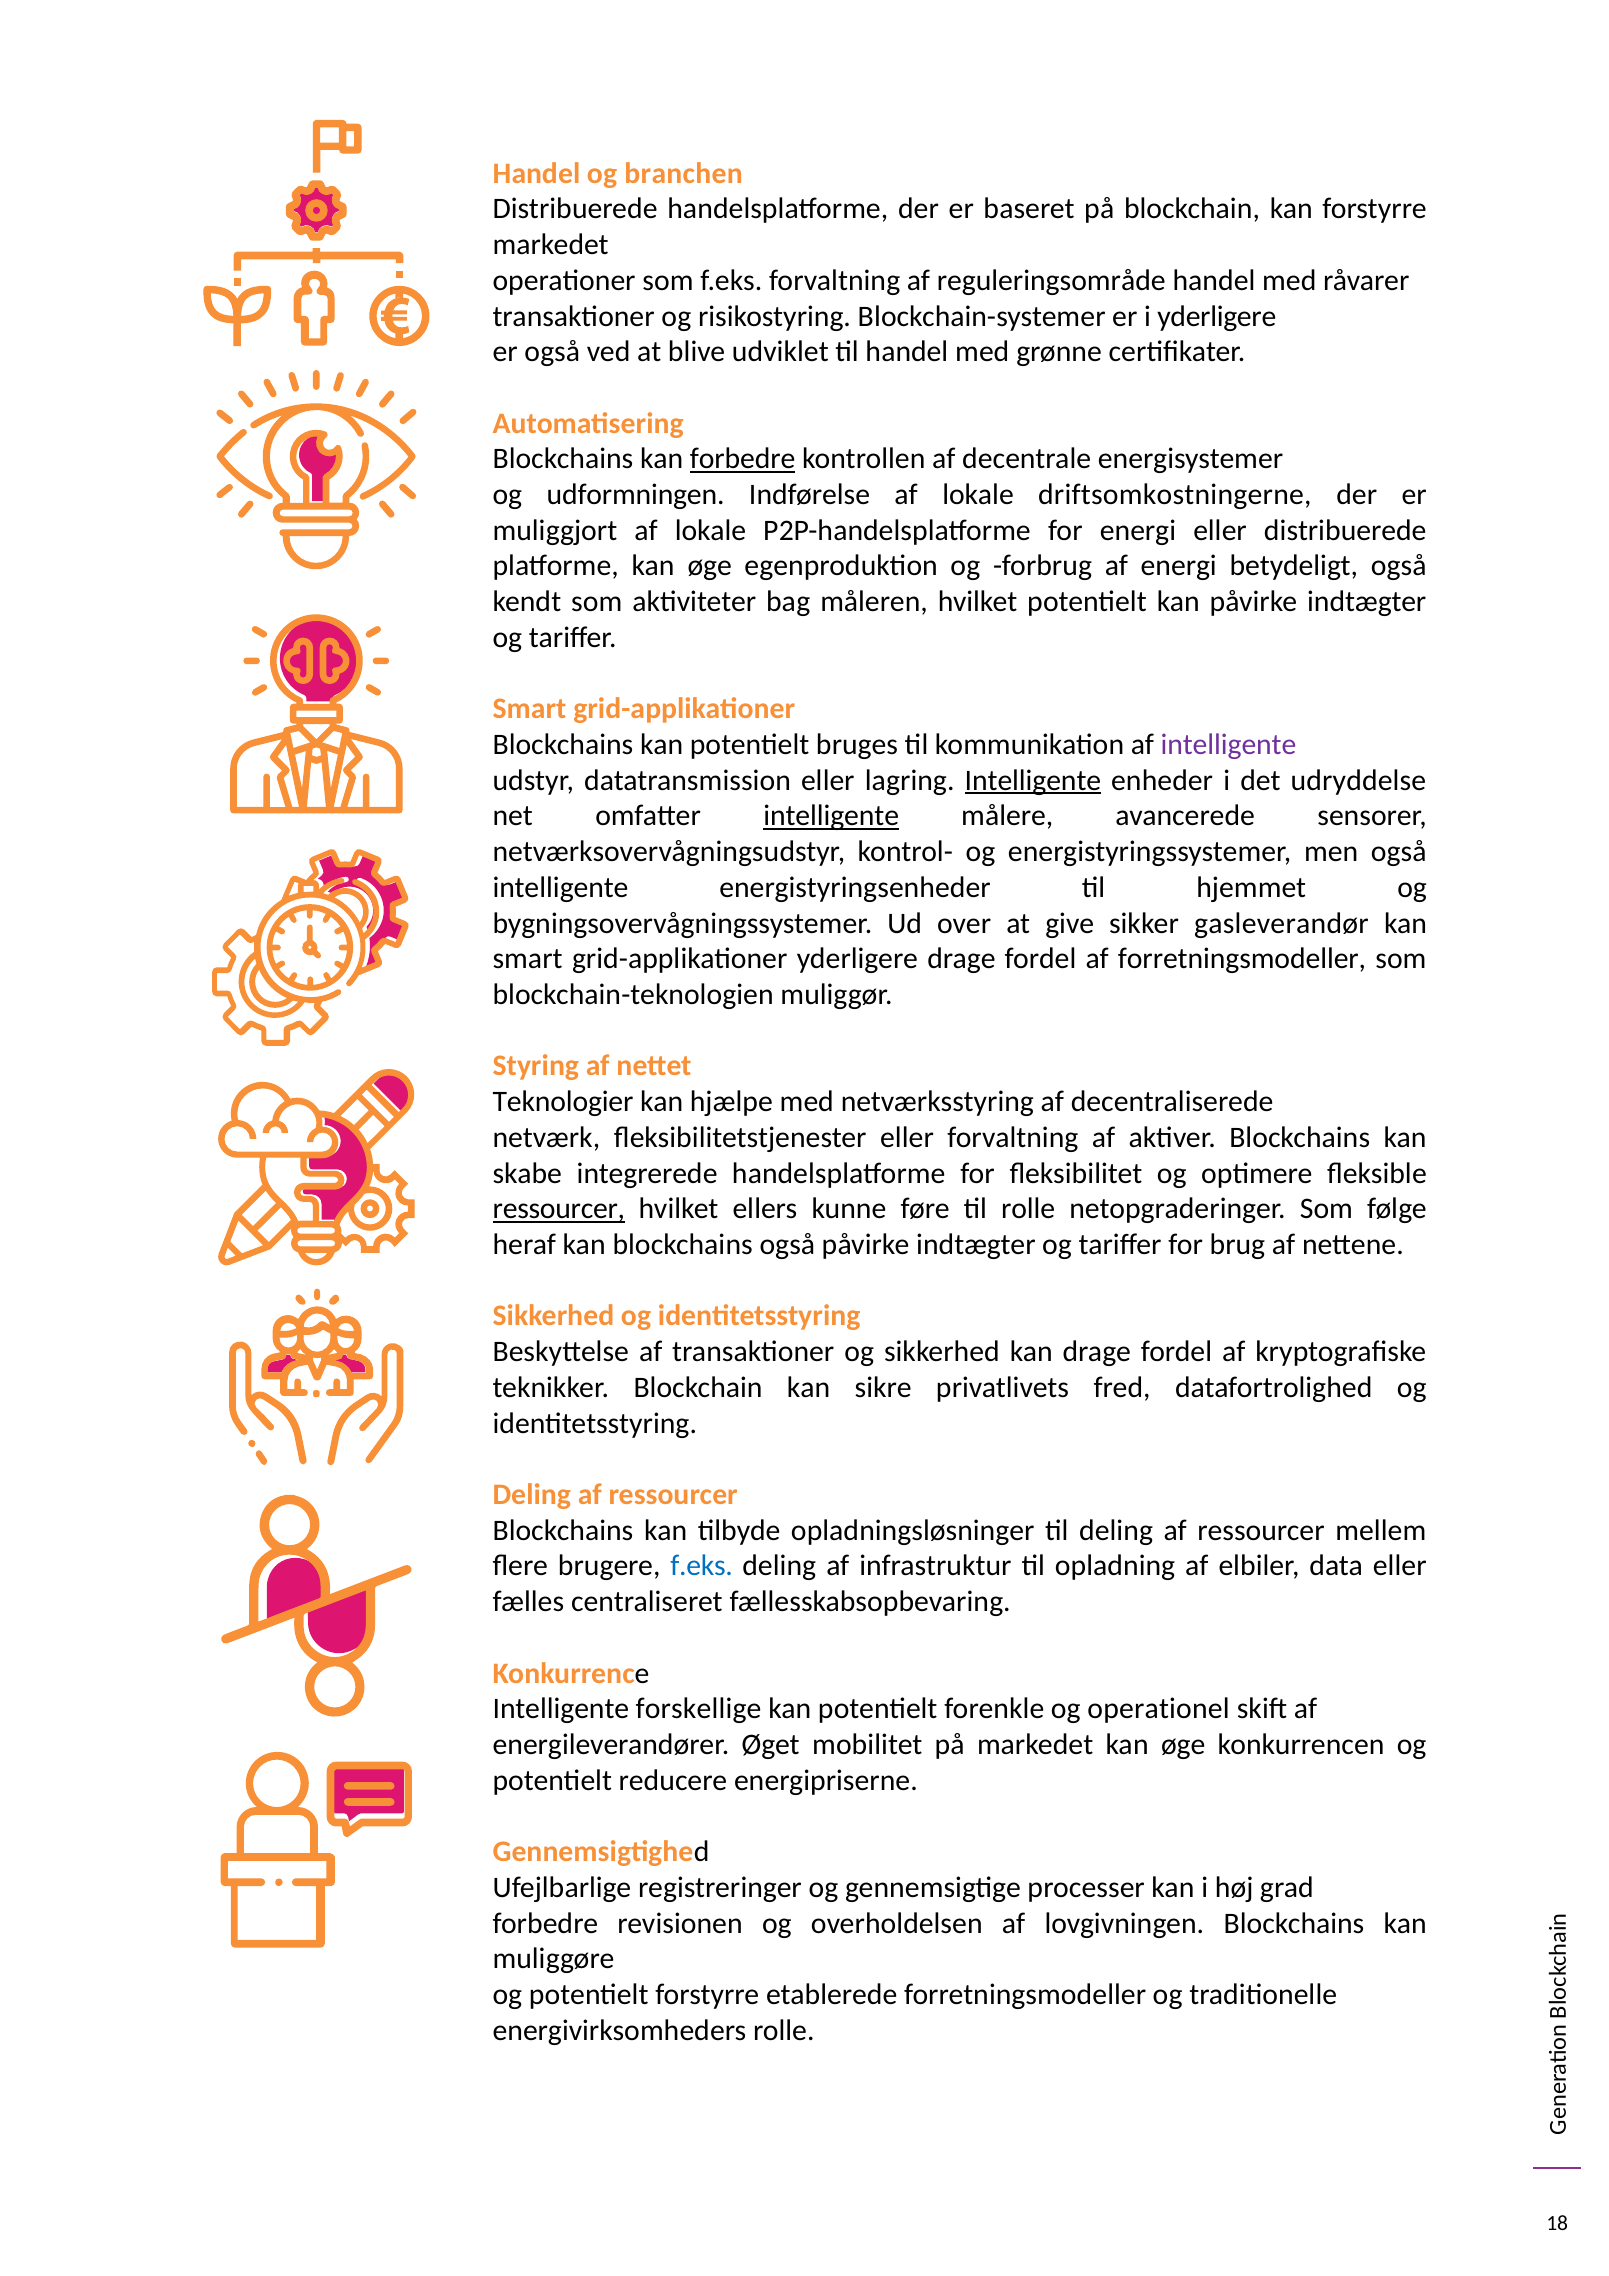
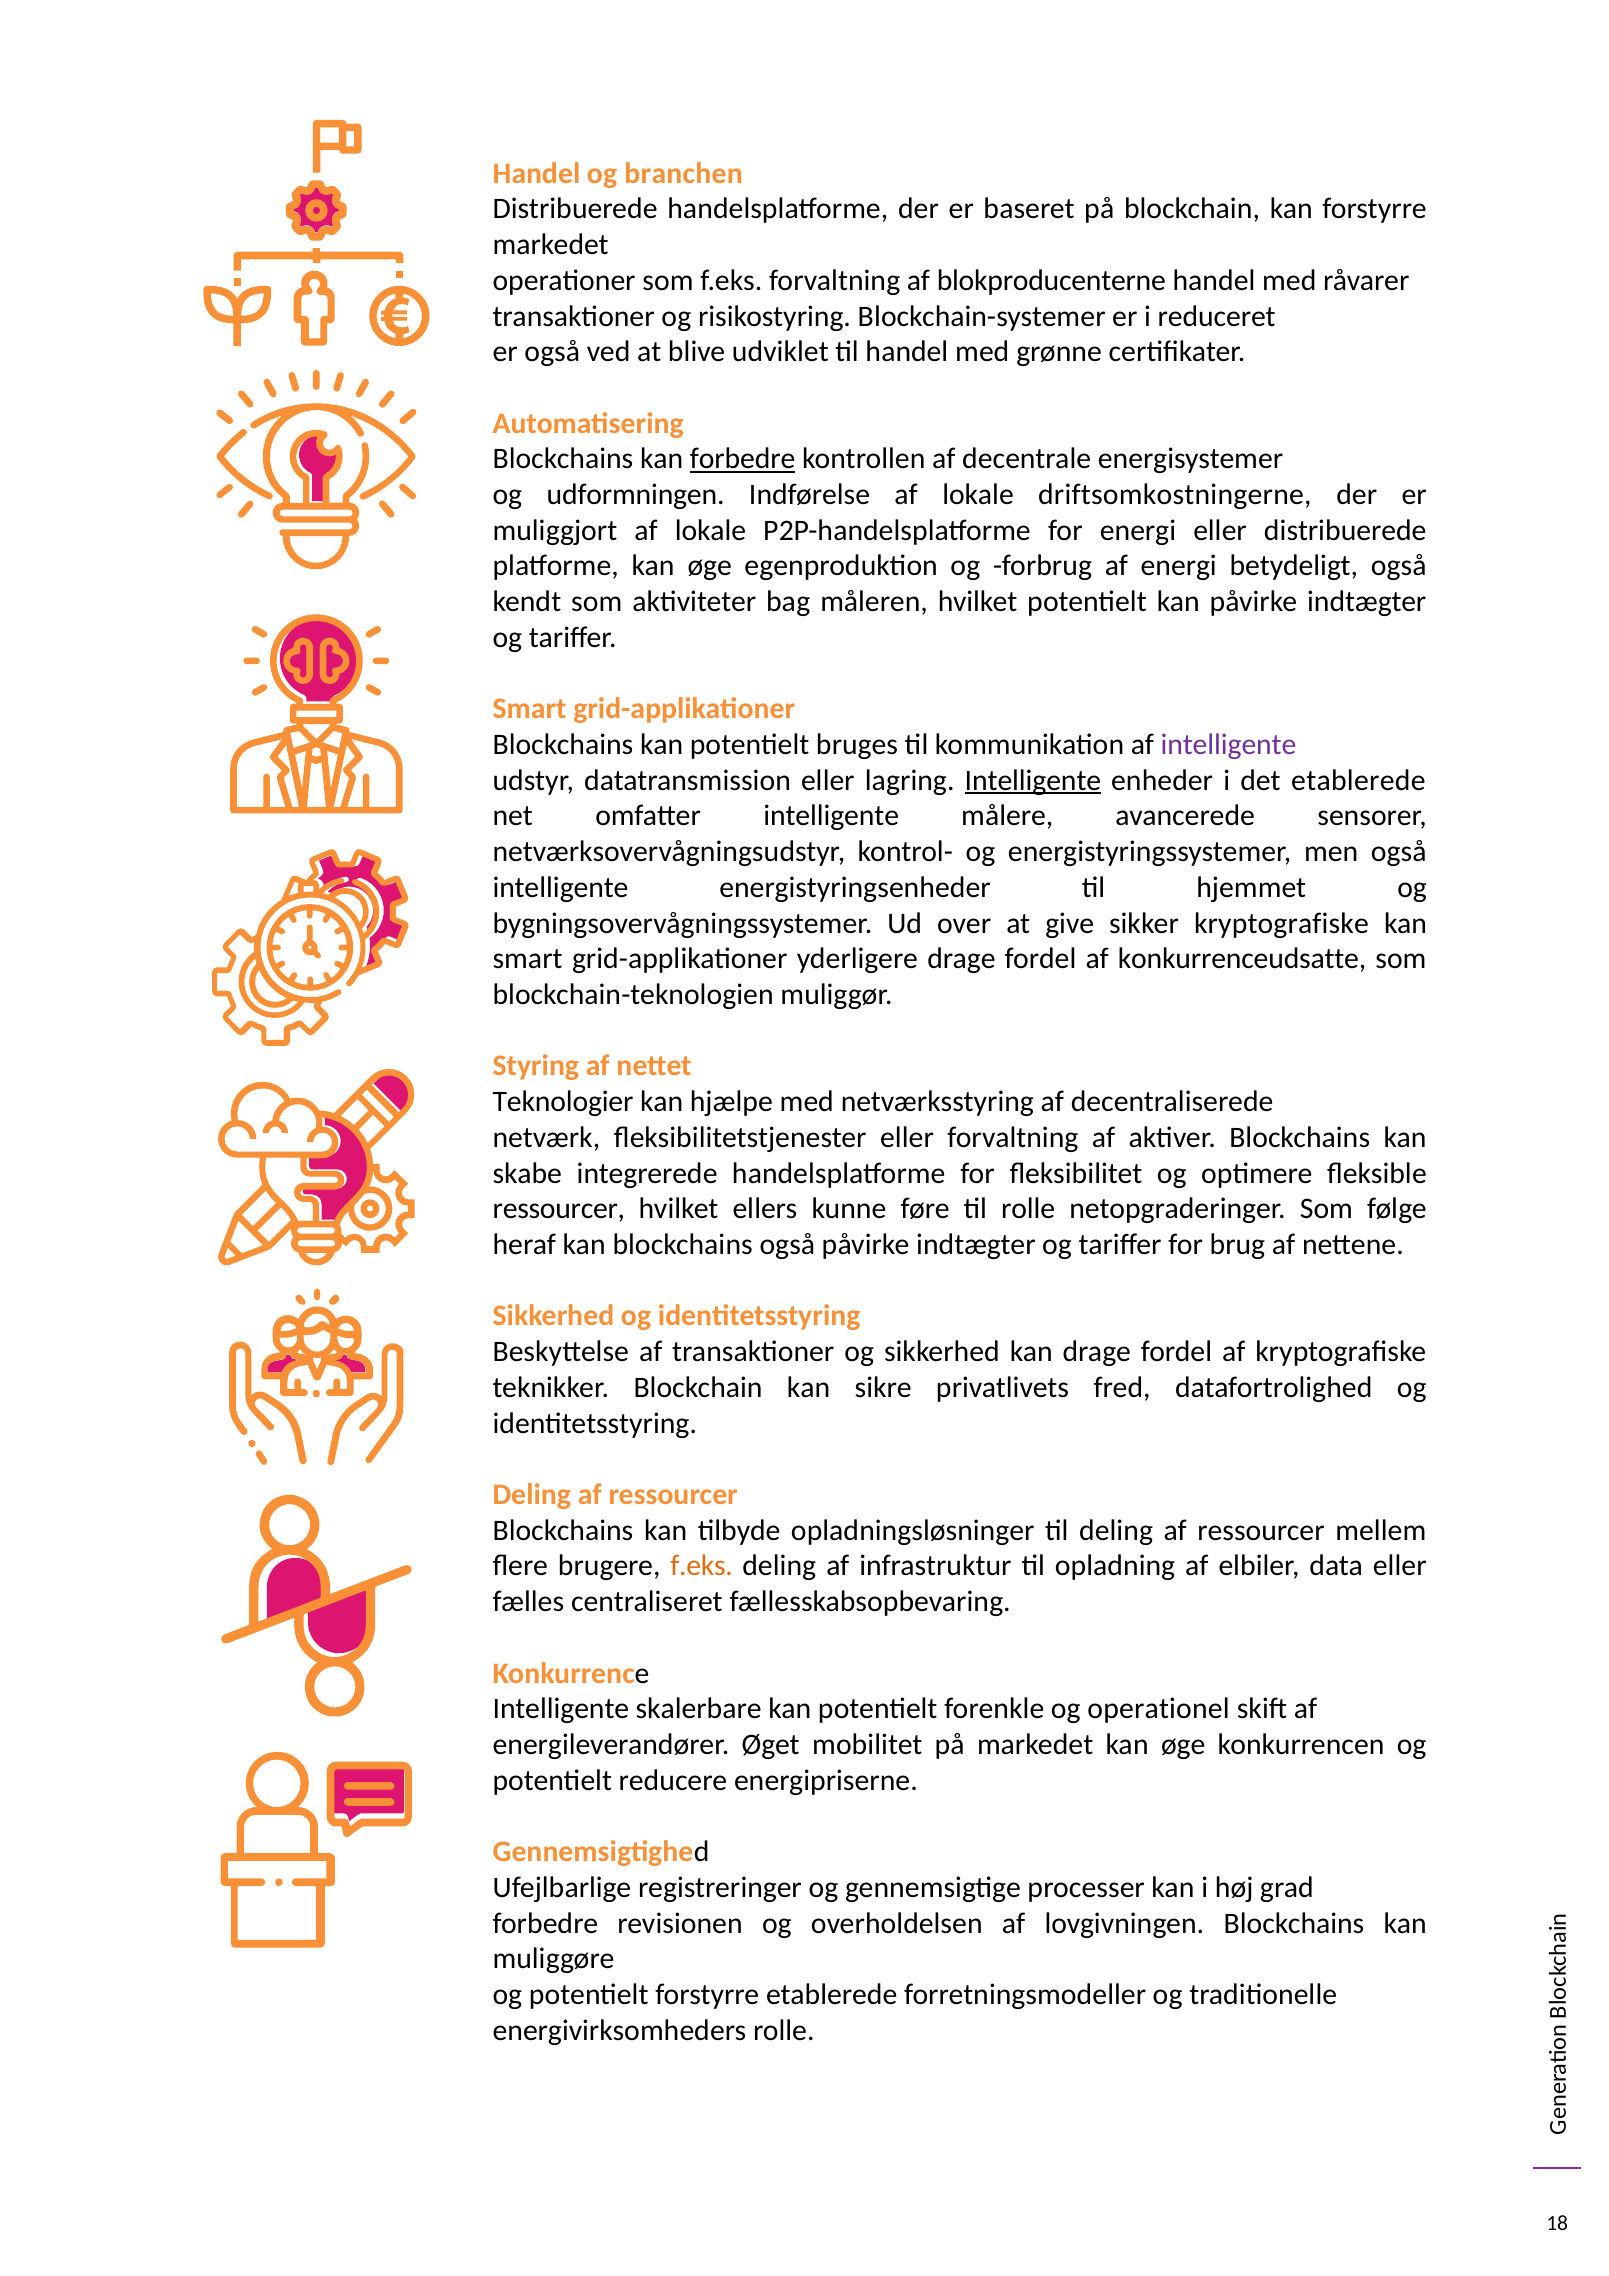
reguleringsområde: reguleringsområde -> blokproducenterne (1051, 280)
i yderligere: yderligere -> reduceret (1217, 316)
det udryddelse: udryddelse -> etablerede (1358, 780)
intelligente underline: present -> none (831, 816)
sikker gasleverandør: gasleverandør -> kryptografiske (1281, 923)
af forretningsmodeller: forretningsmodeller -> konkurrenceudsatte (1242, 959)
ressourcer underline: present -> none (559, 1209)
f.eks colour: blue -> orange (702, 1566)
forskellige: forskellige -> skalerbare (699, 1709)
